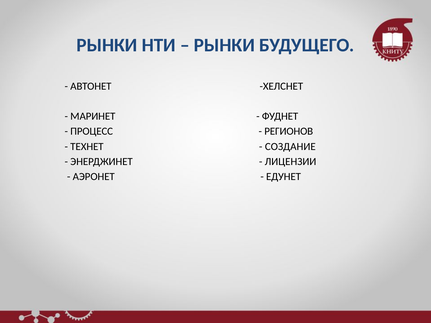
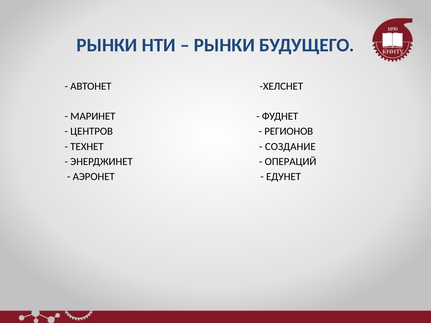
ПРОЦЕСС: ПРОЦЕСС -> ЦЕНТРОВ (92, 131)
ЛИЦЕНЗИИ: ЛИЦЕНЗИИ -> ОПЕРАЦИЙ (291, 162)
